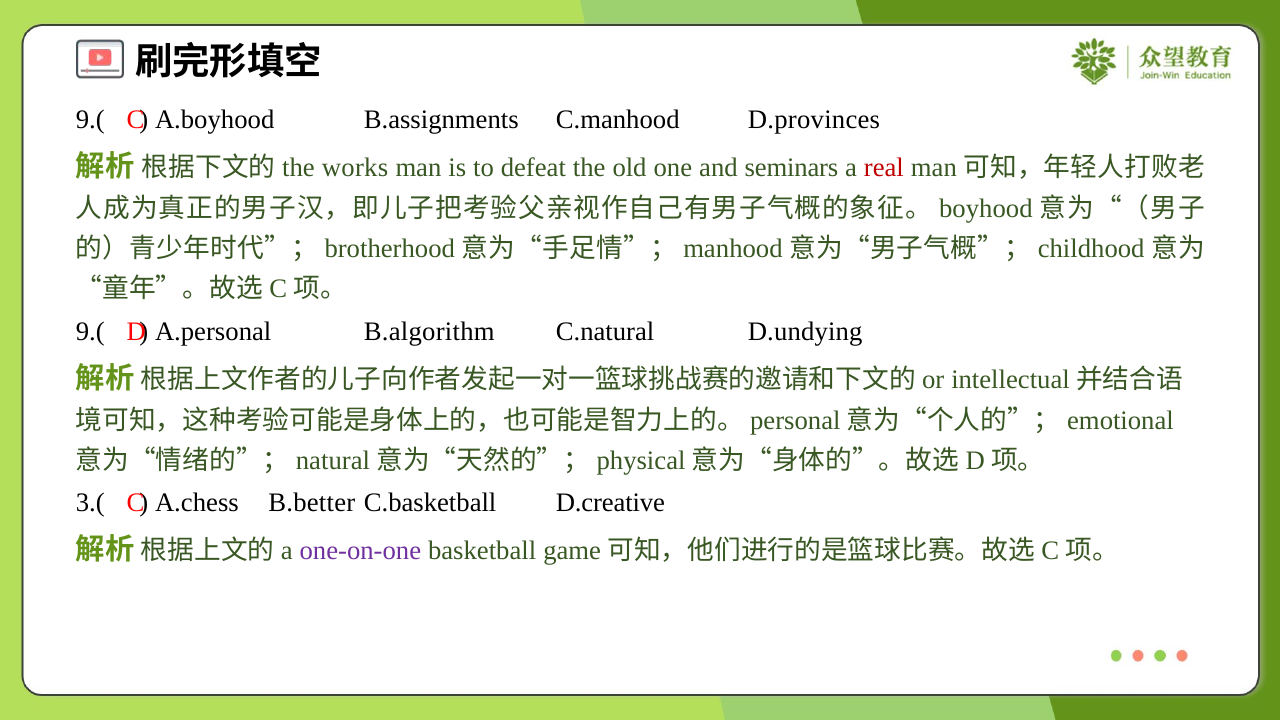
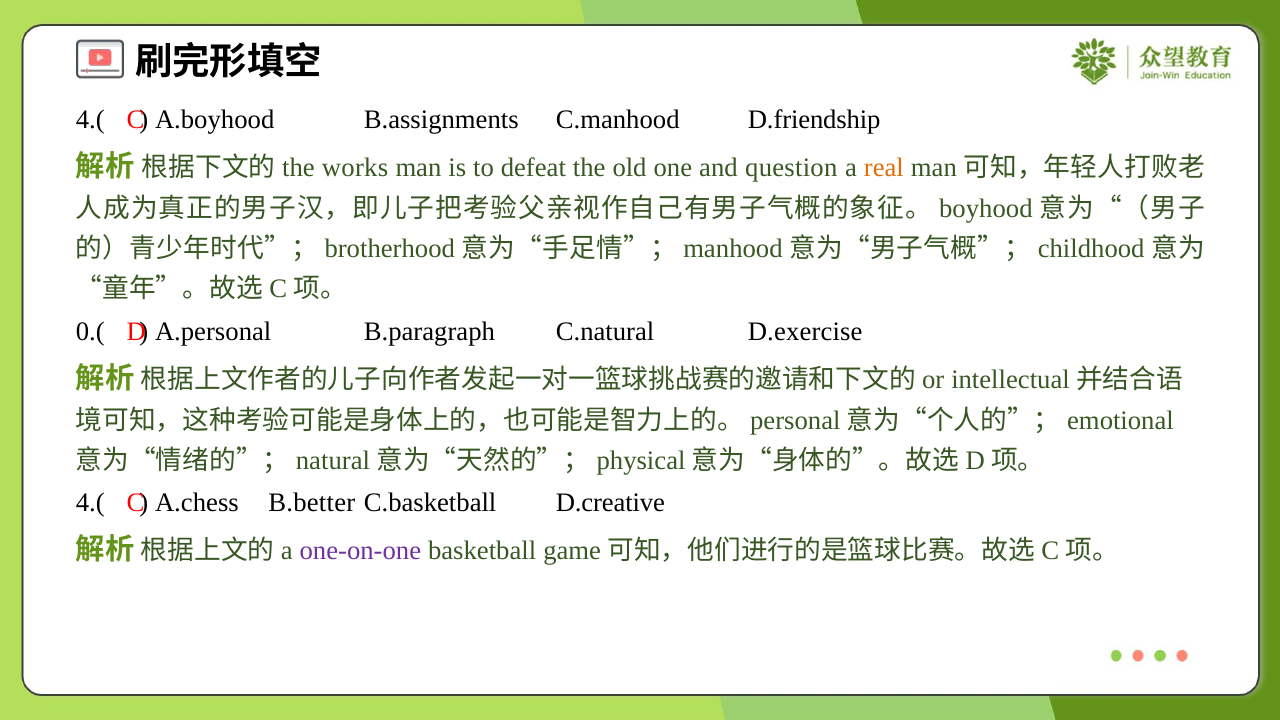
9.(: 9.( -> 4.( (90, 120)
D.provinces: D.provinces -> D.friendship (814, 120)
seminars: seminars -> question (791, 168)
real colour: red -> orange (884, 168)
9.(: 9.( -> 0.( (90, 332)
B.algorithm: B.algorithm -> B.paragraph (429, 332)
D.undying: D.undying -> D.exercise (805, 332)
3.(: 3.( -> 4.( (90, 503)
